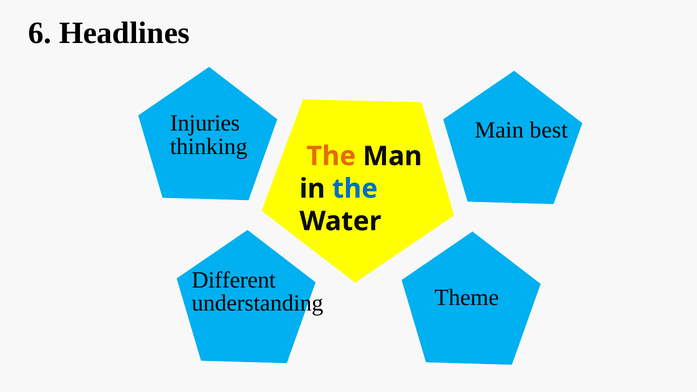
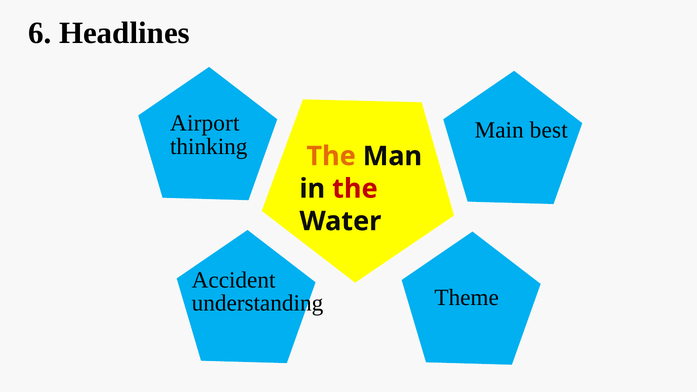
Injuries: Injuries -> Airport (205, 123)
the colour: blue -> red (355, 189)
Different: Different -> Accident (234, 280)
